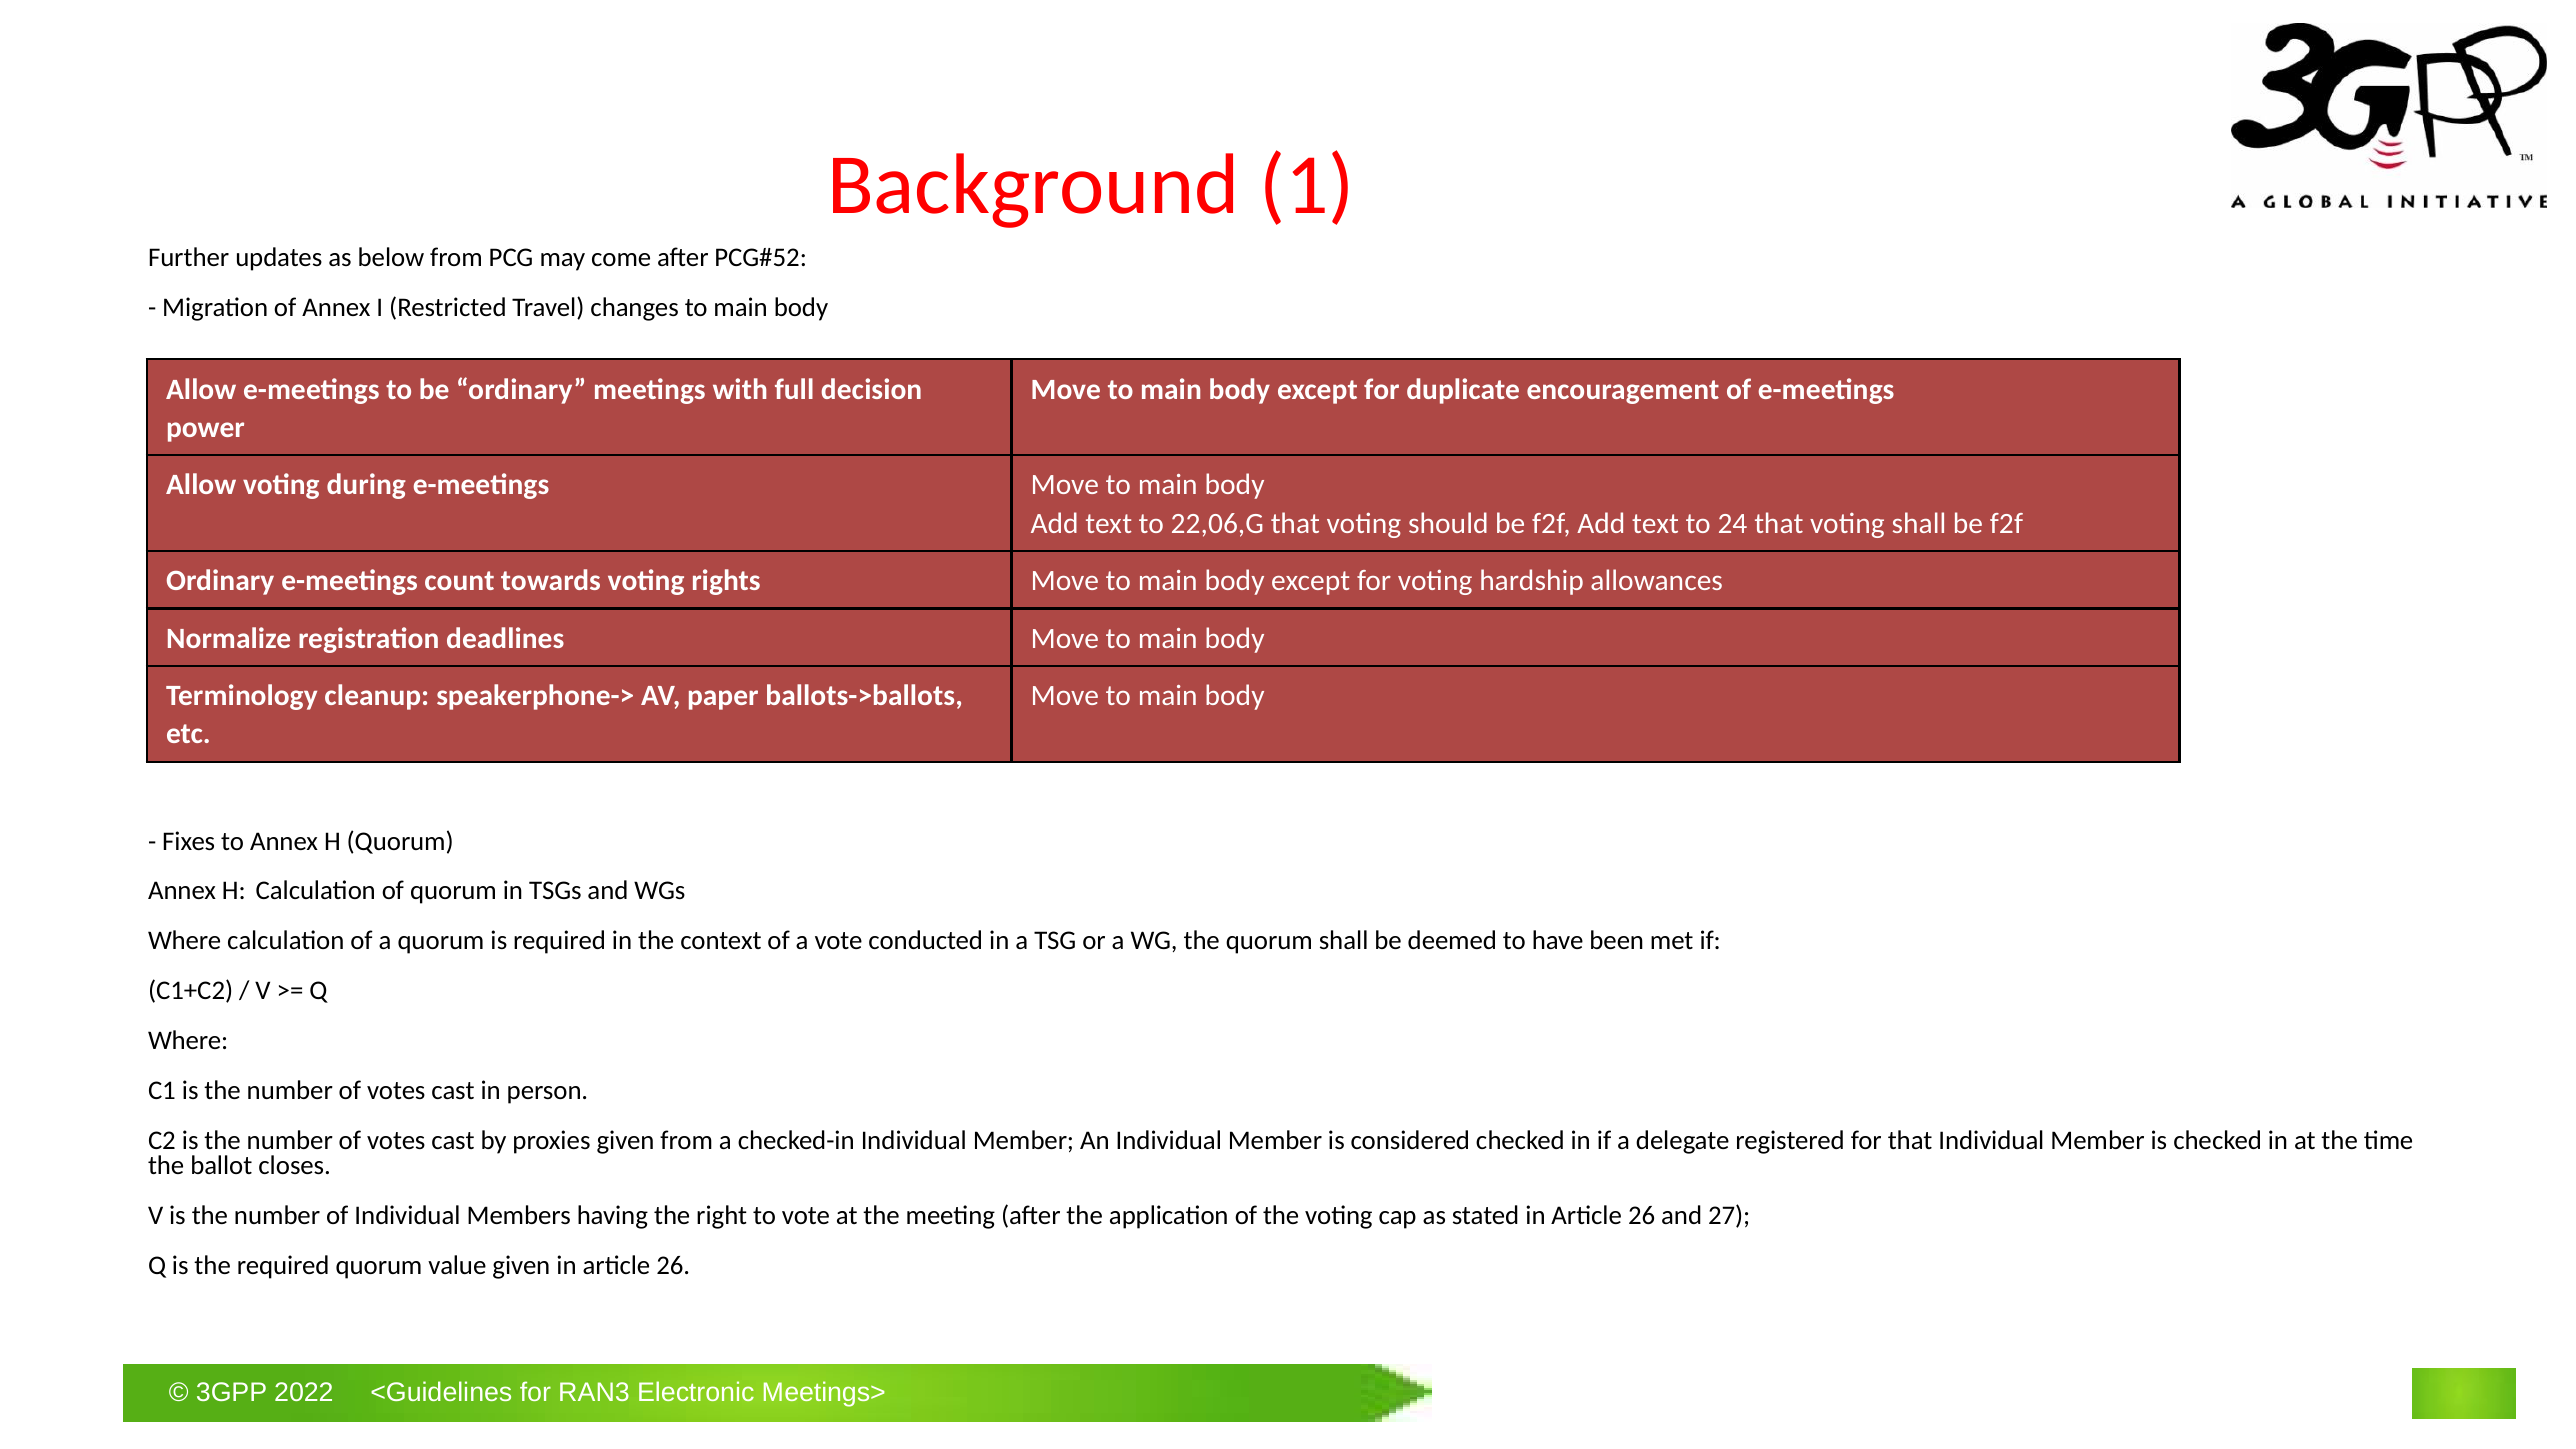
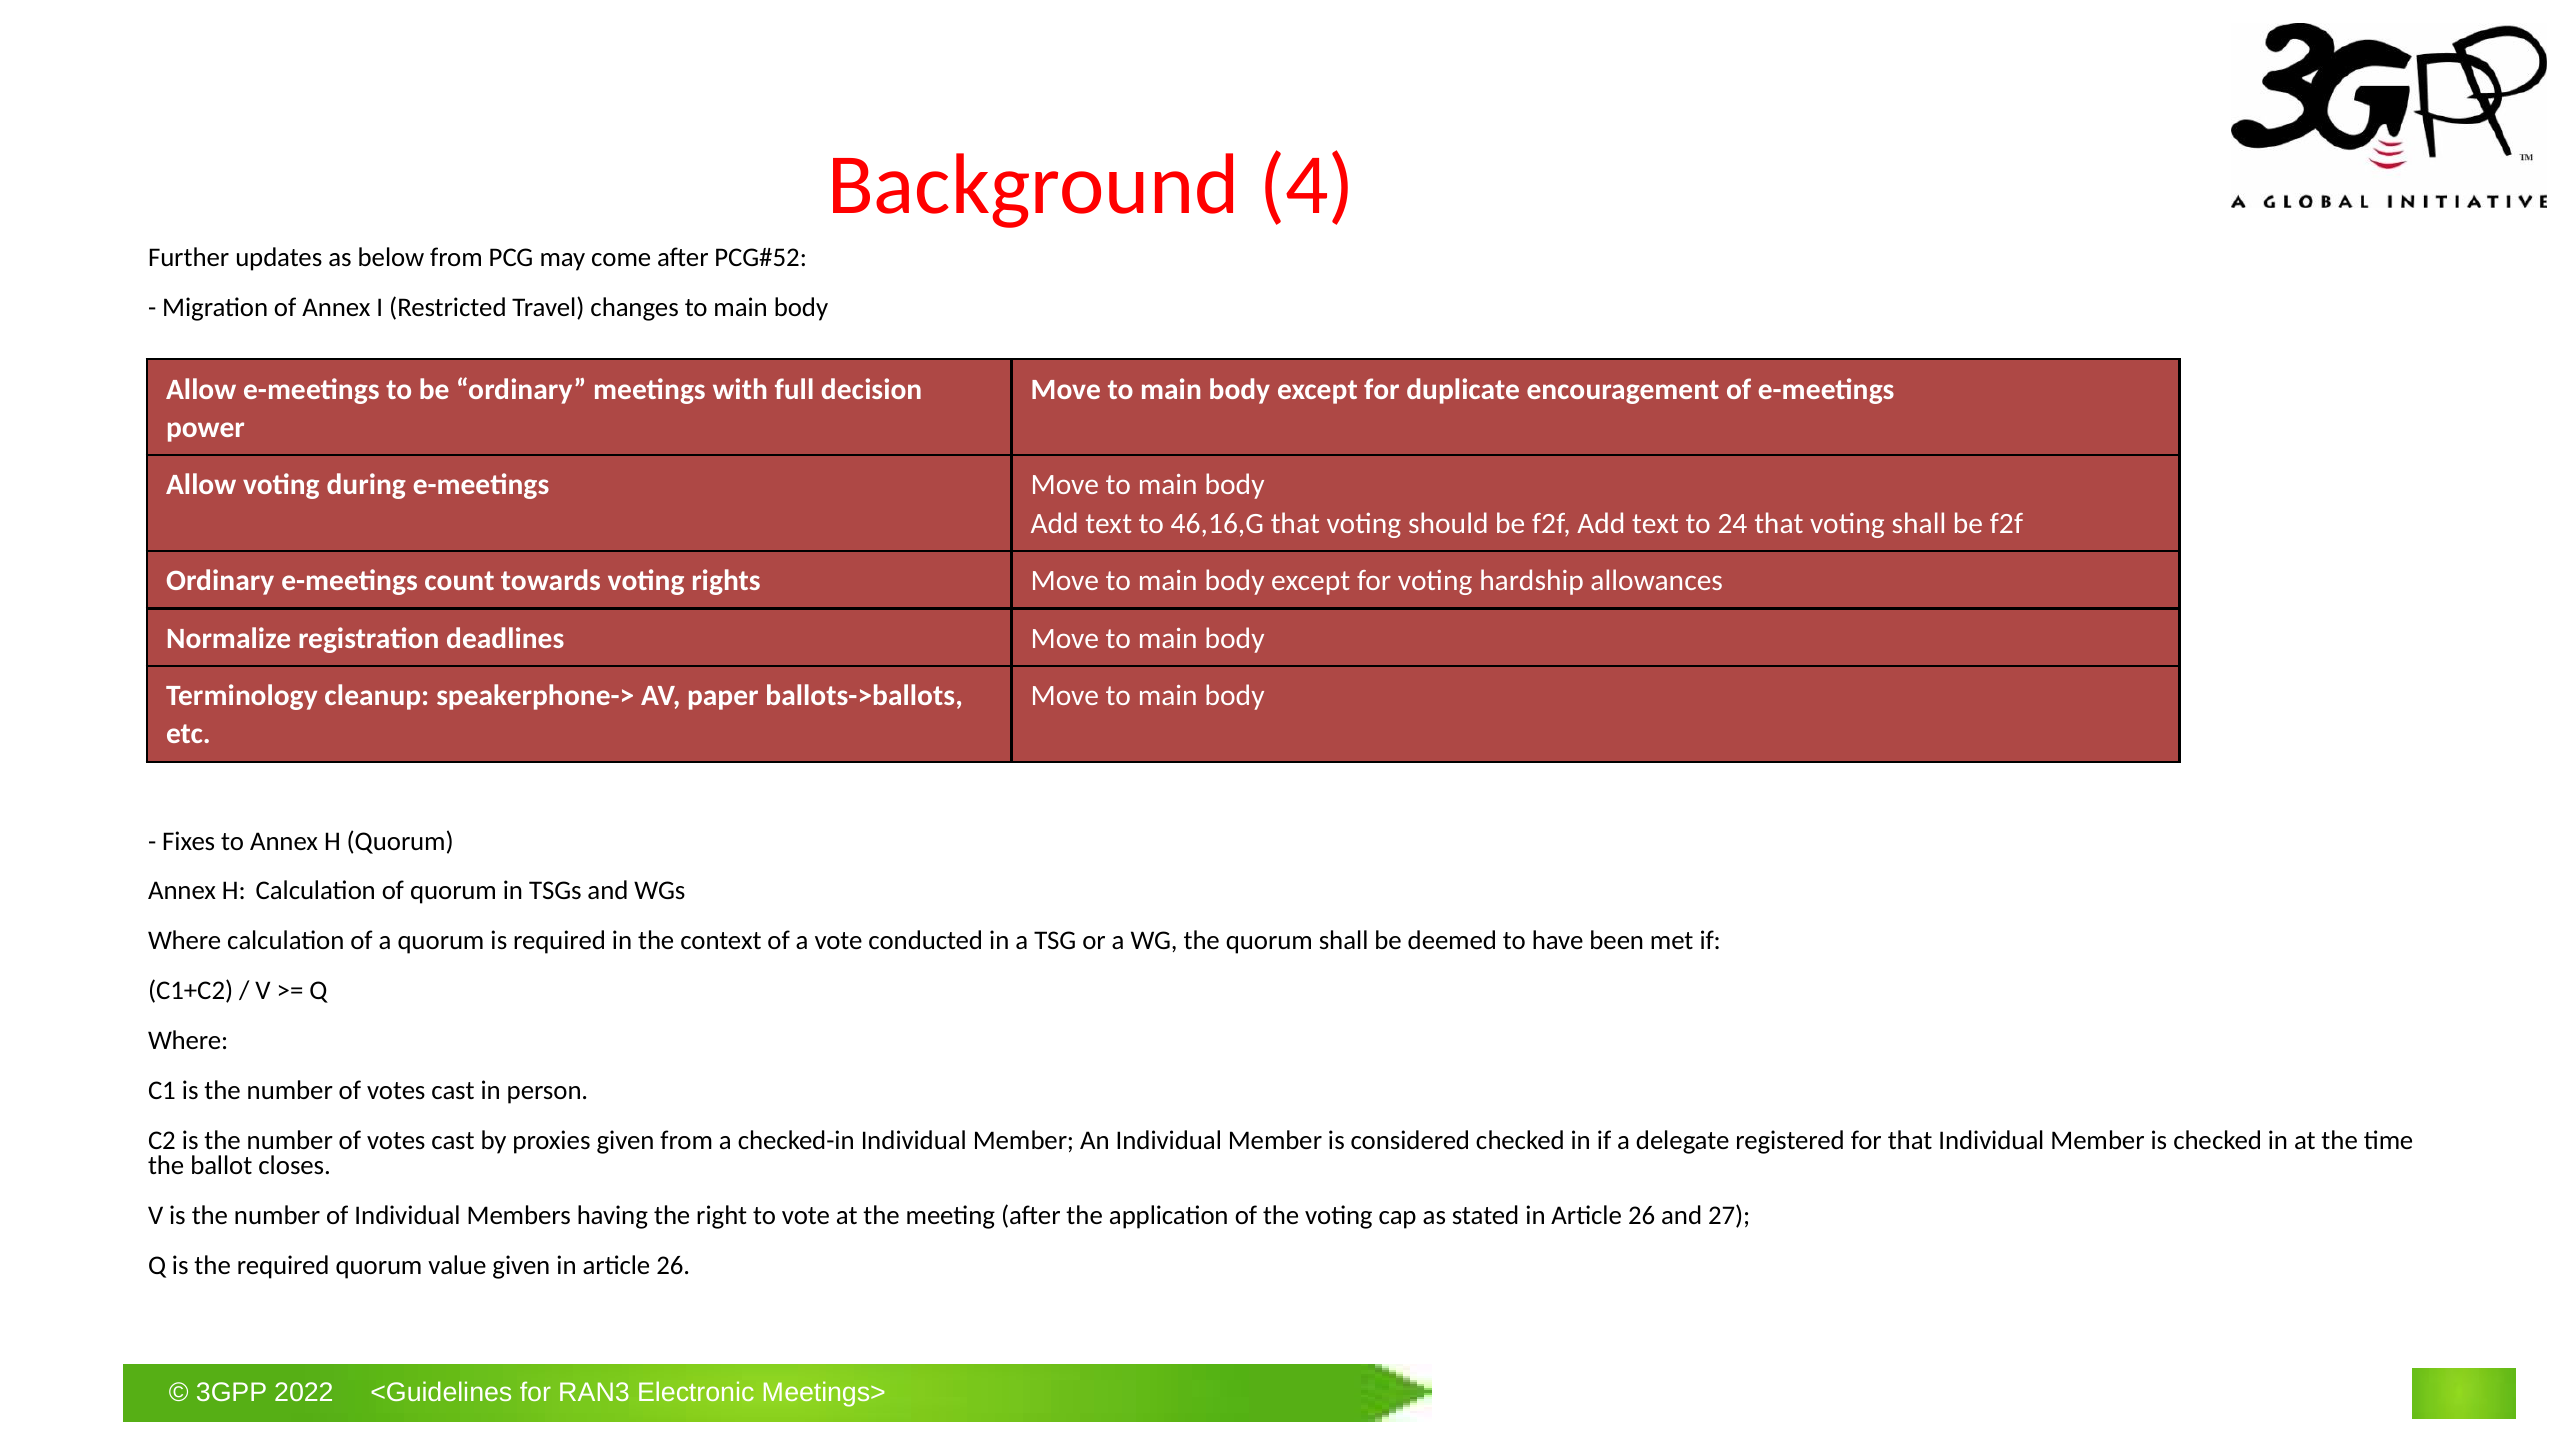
Background 1: 1 -> 4 (1307, 185)
22,06,G: 22,06,G -> 46,16,G (1217, 523)
